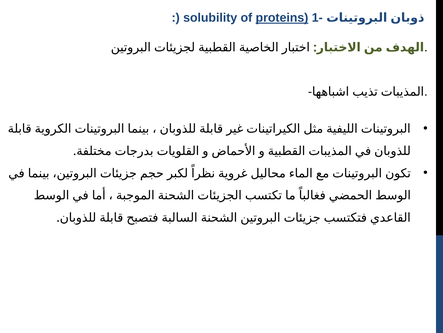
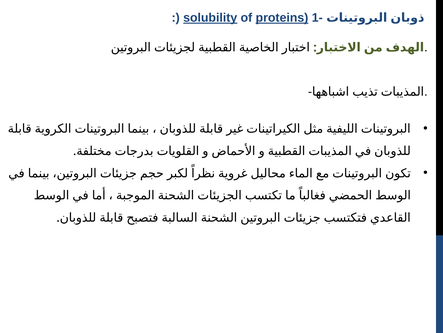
solubility underline: none -> present (210, 18)
